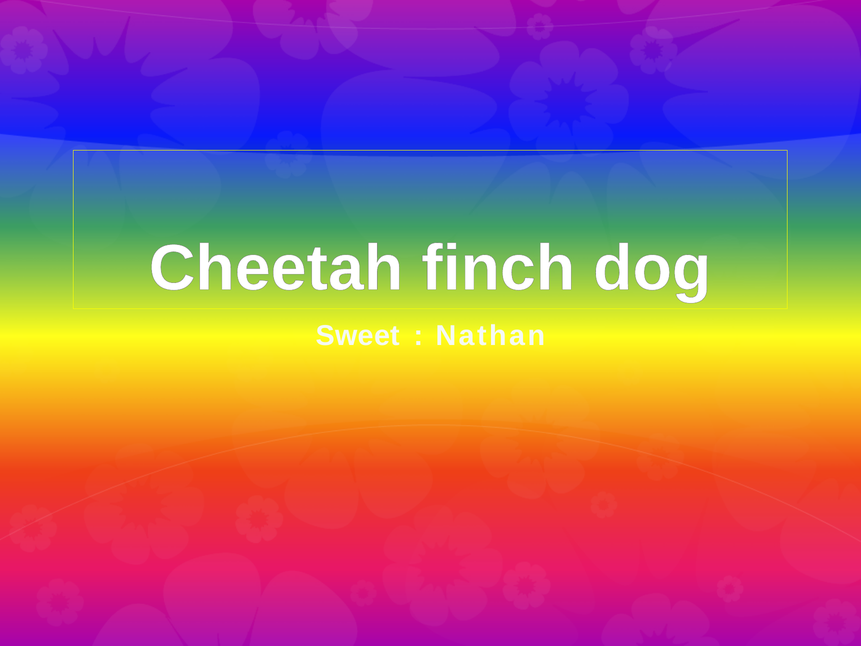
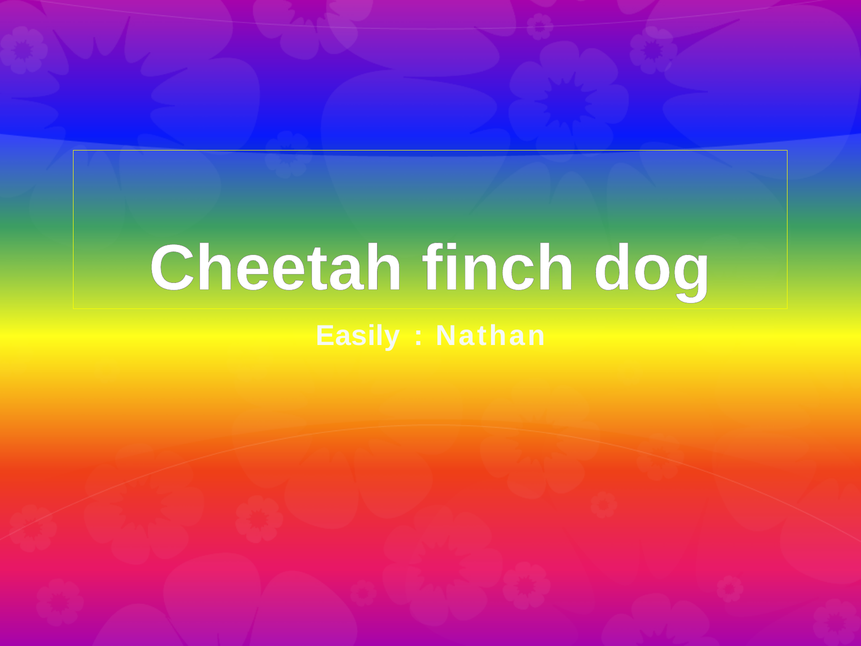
Sweet: Sweet -> Easily (358, 336)
